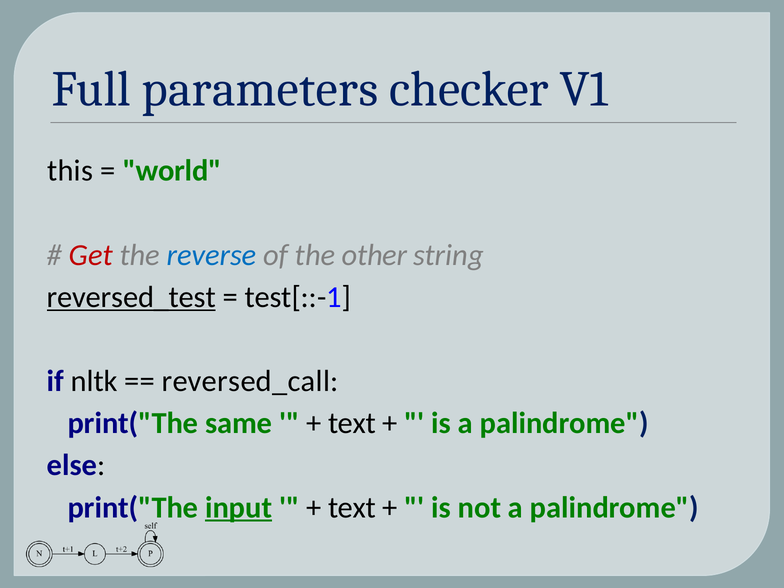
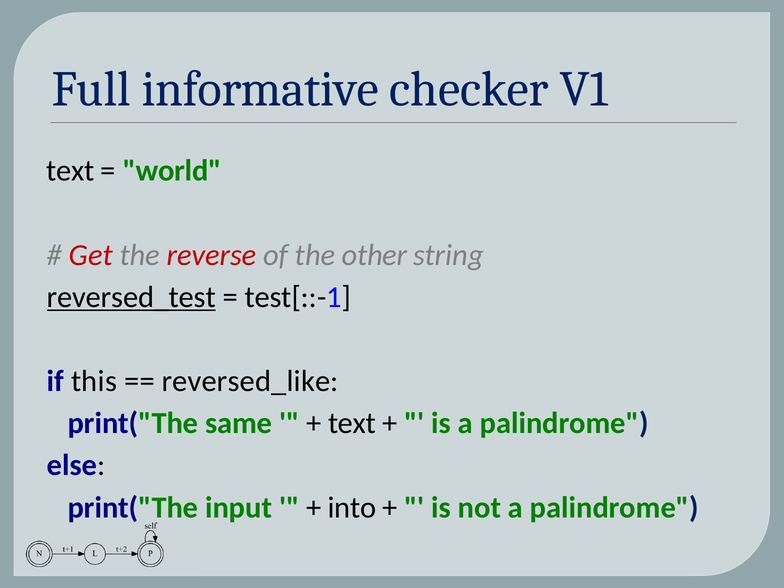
parameters: parameters -> informative (260, 89)
this: this -> text (70, 171)
reverse colour: blue -> red (212, 255)
nltk: nltk -> this (94, 381)
reversed_call: reversed_call -> reversed_like (250, 381)
input underline: present -> none (239, 507)
text: text -> into (352, 507)
